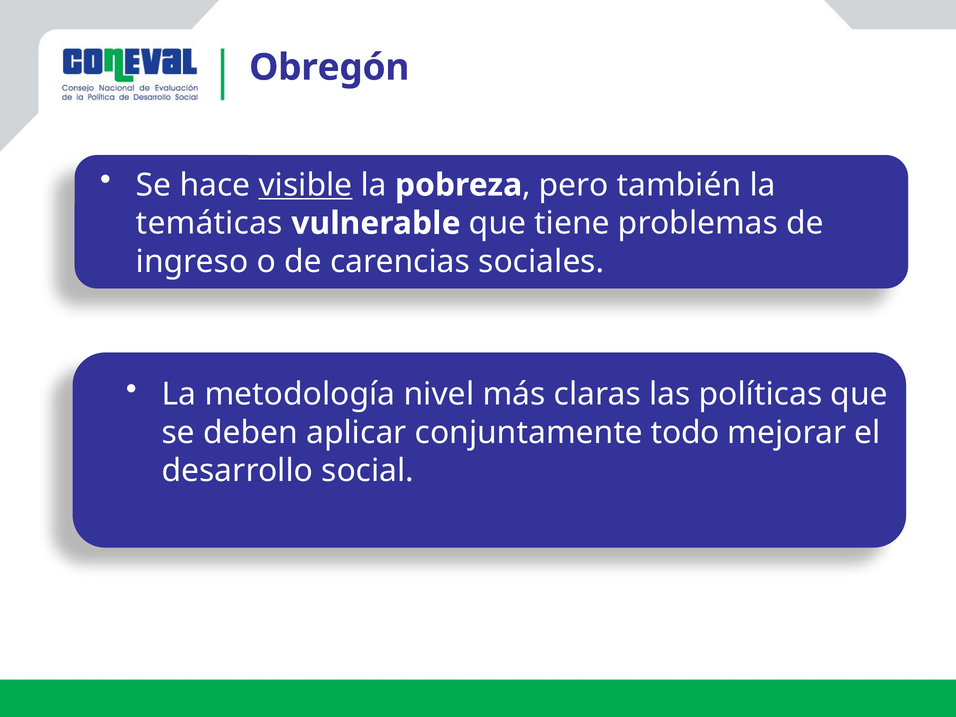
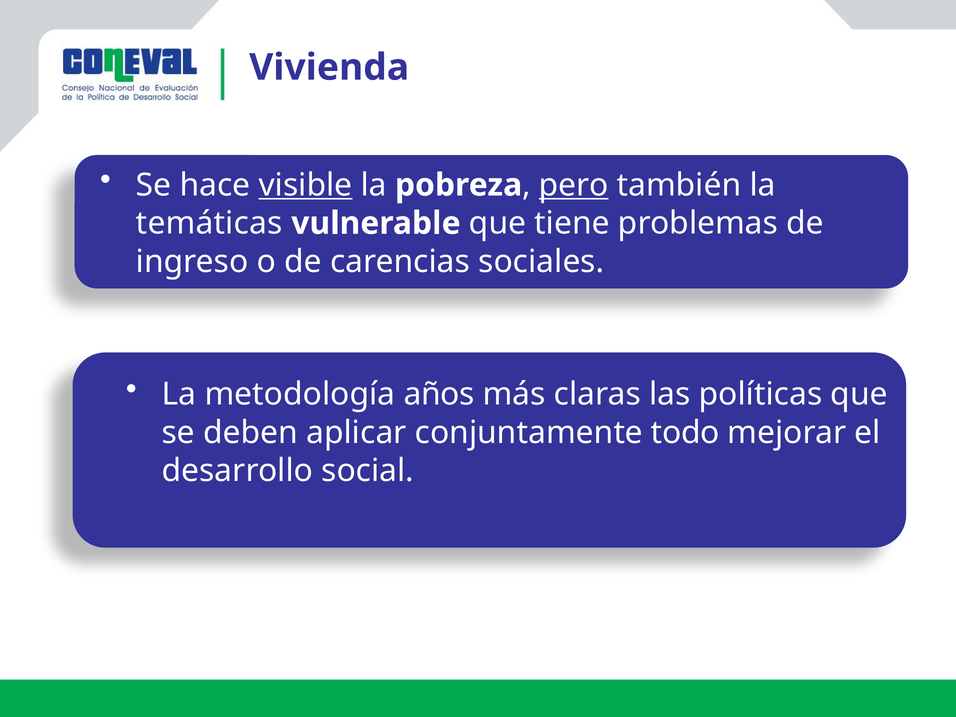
Obregón: Obregón -> Vivienda (329, 67)
pero underline: none -> present (574, 185)
nivel: nivel -> años (439, 394)
